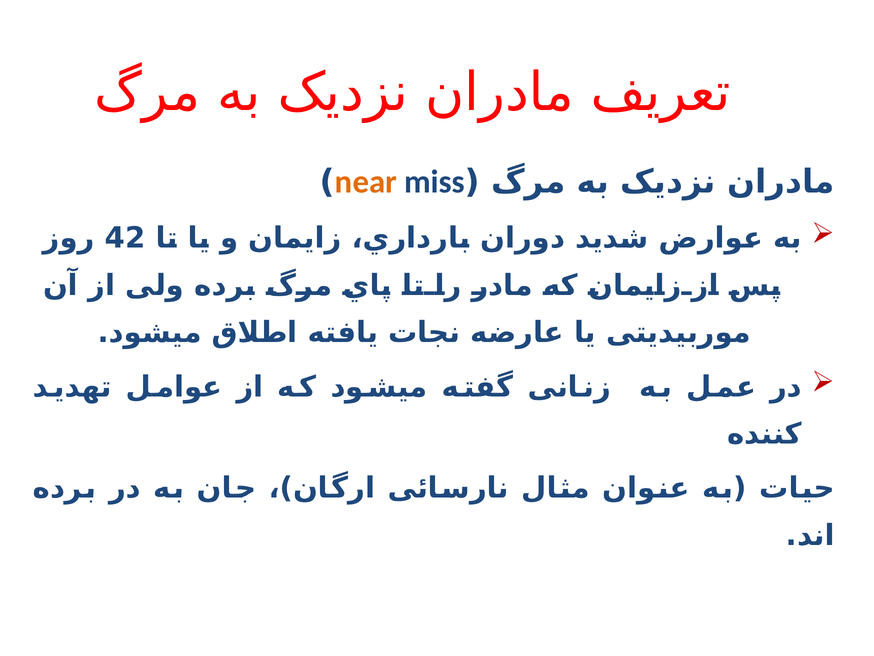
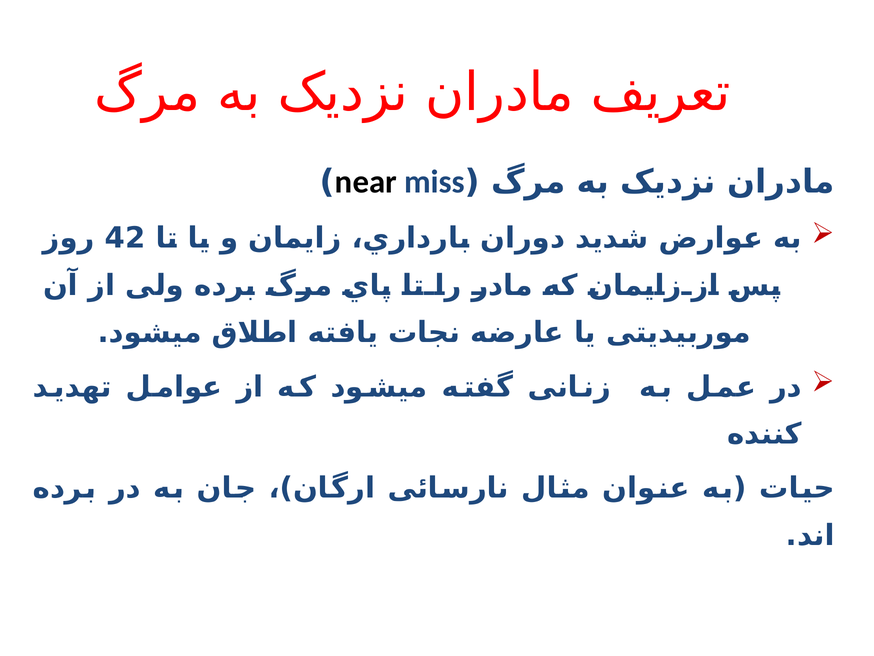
near colour: orange -> black (366, 182)
